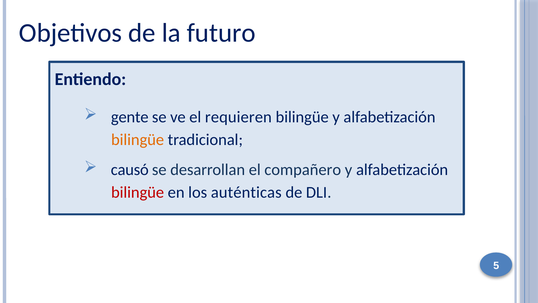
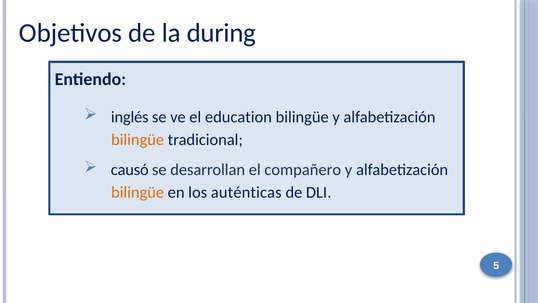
futuro: futuro -> during (221, 33)
gente: gente -> inglés (130, 117)
requieren: requieren -> education (238, 117)
bilingüe colour: red -> orange (138, 192)
